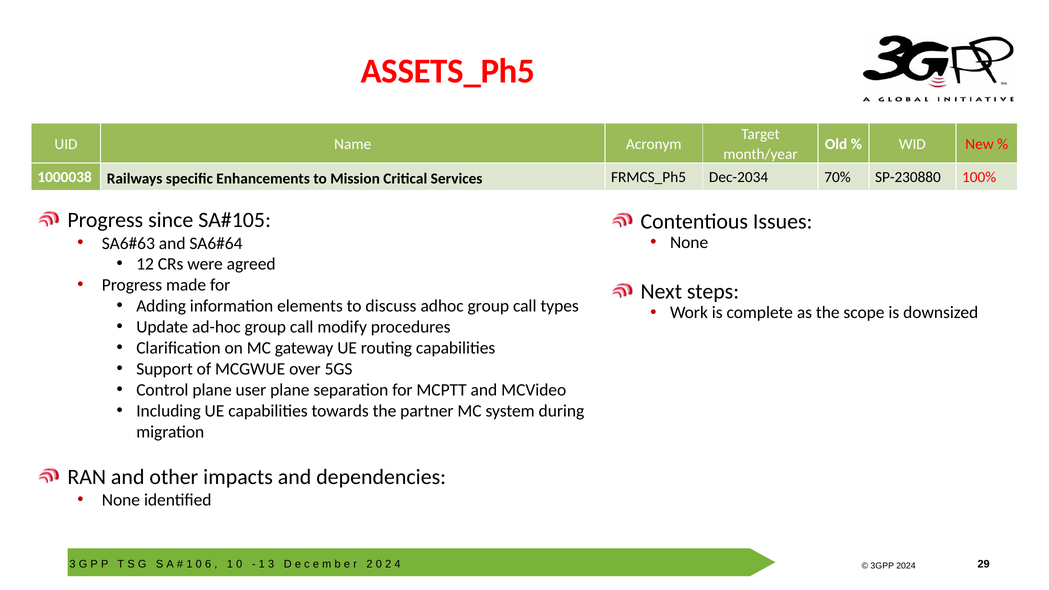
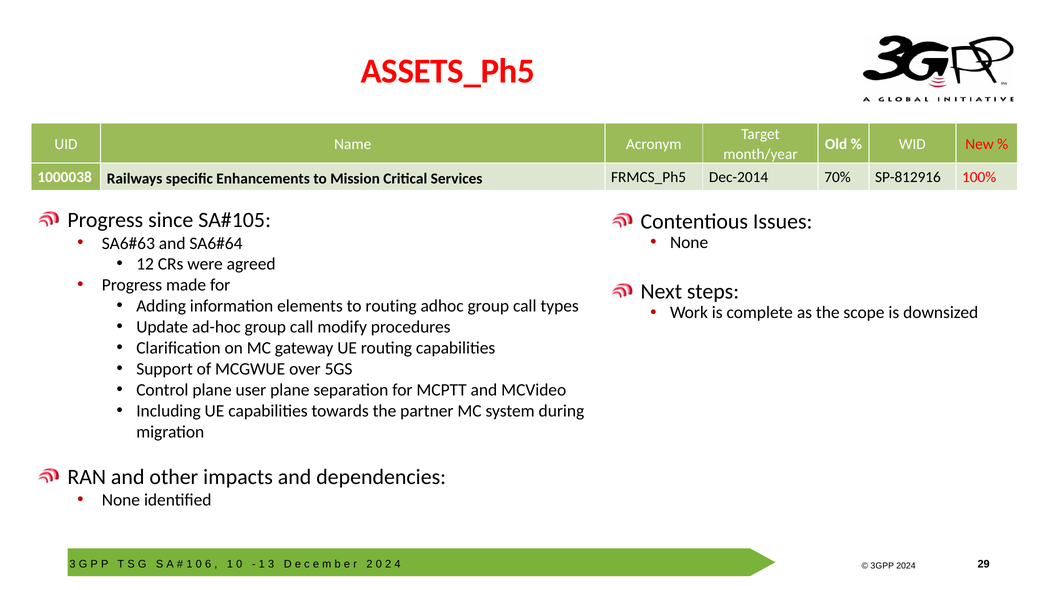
Dec-2034: Dec-2034 -> Dec-2014 (739, 177)
SP-230880: SP-230880 -> SP-812916 (908, 177)
to discuss: discuss -> routing (391, 306)
